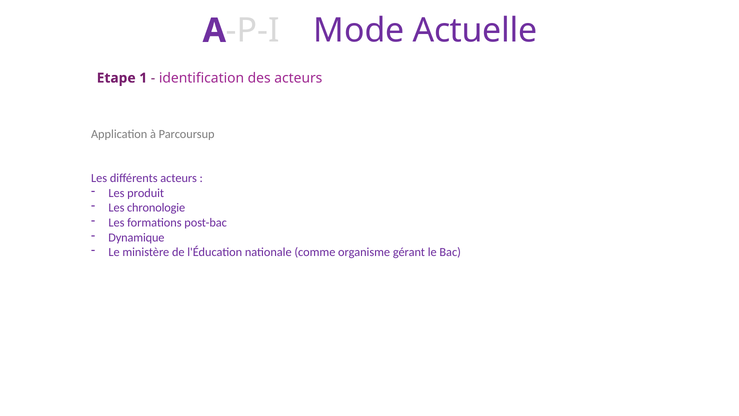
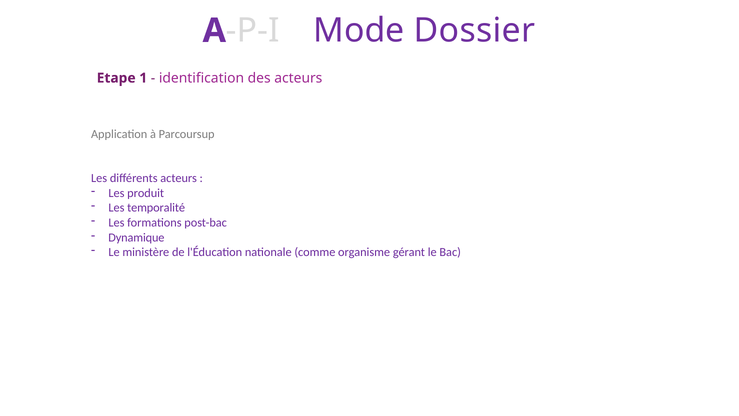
Actuelle: Actuelle -> Dossier (475, 31)
chronologie: chronologie -> temporalité (156, 208)
